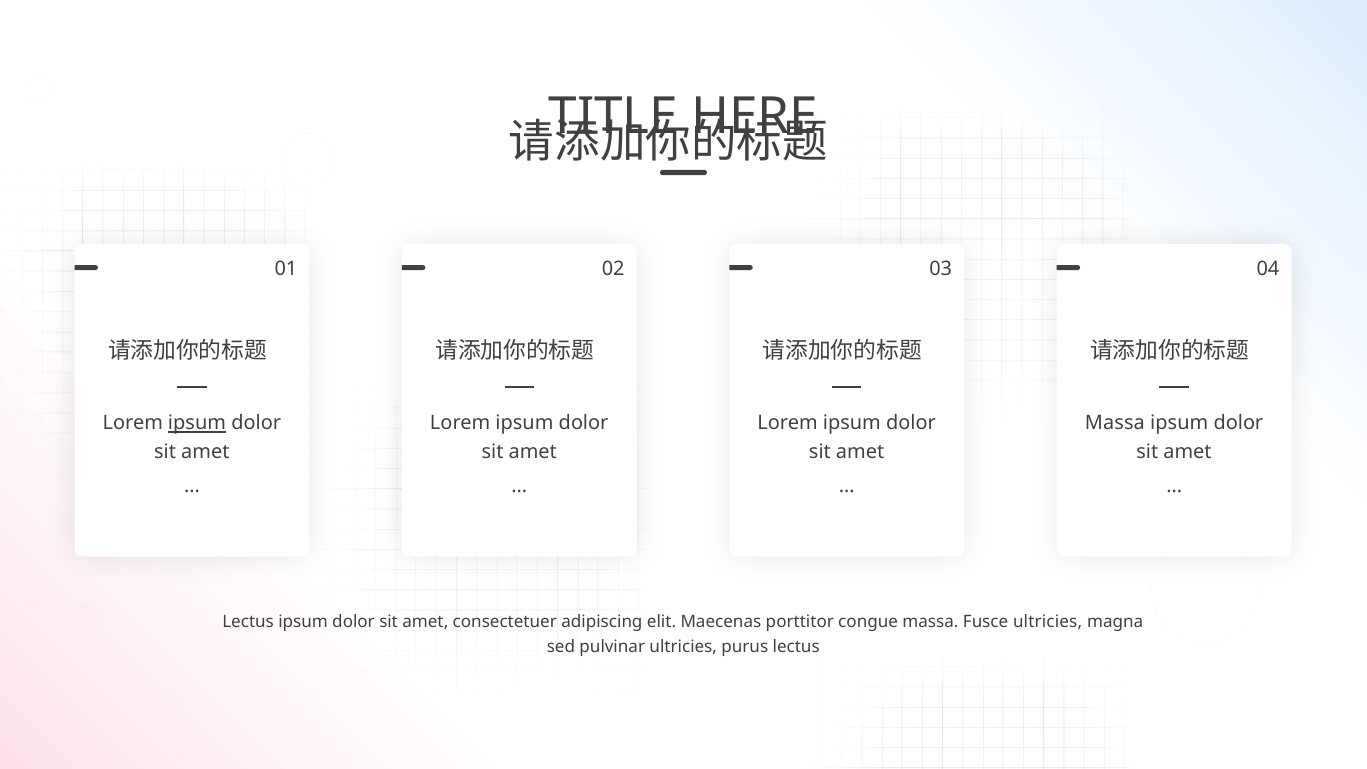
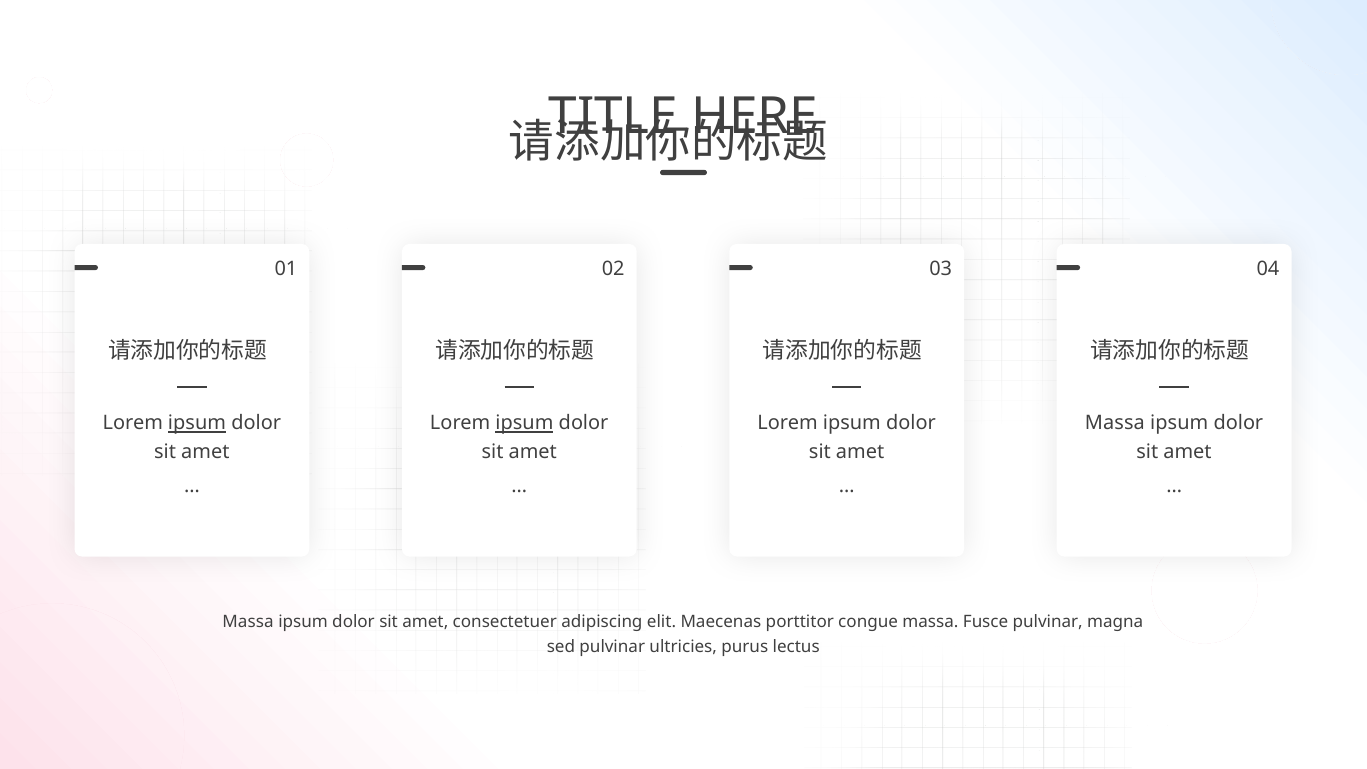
ipsum underline: none -> present (524, 423)
Lectus: Lectus -> Massa (248, 622)
Fusce ultricies: ultricies -> pulvinar (1048, 622)
